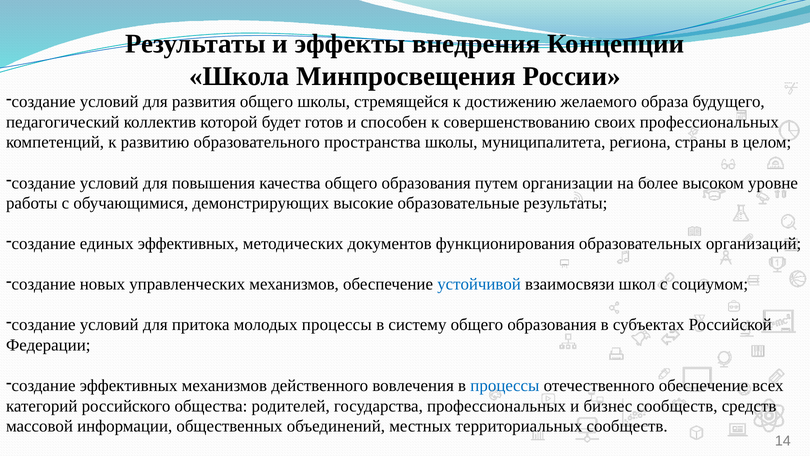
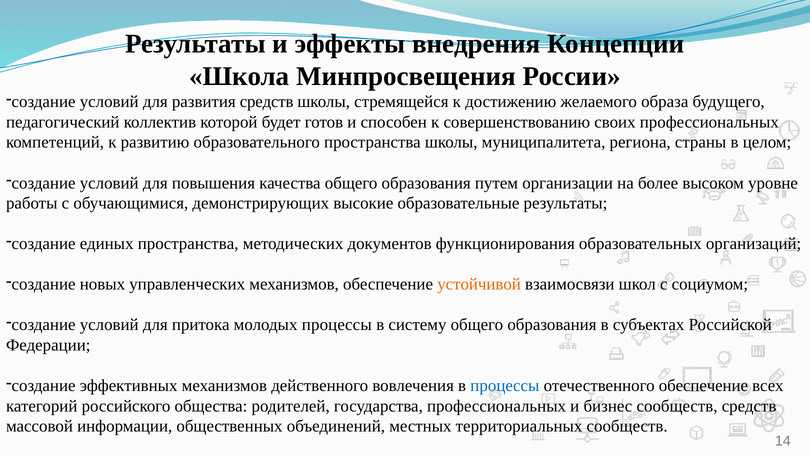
развития общего: общего -> средств (267, 102)
единых эффективных: эффективных -> пространства (188, 244)
устойчивой colour: blue -> orange (479, 284)
